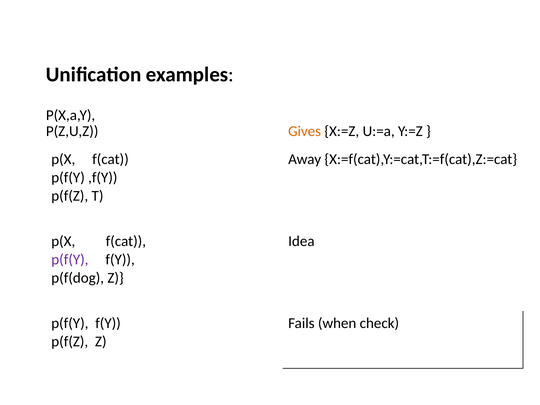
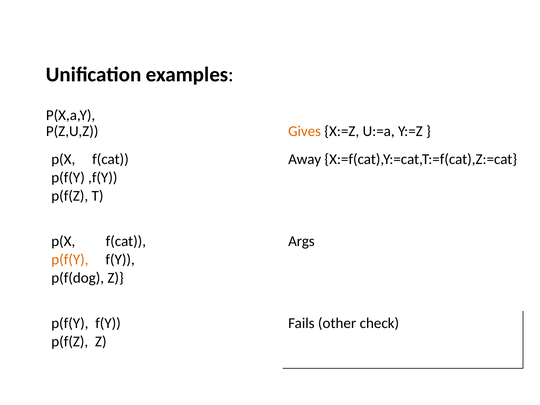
Idea: Idea -> Args (301, 241)
p(f(Y colour: purple -> orange (70, 260)
when: when -> other (337, 323)
